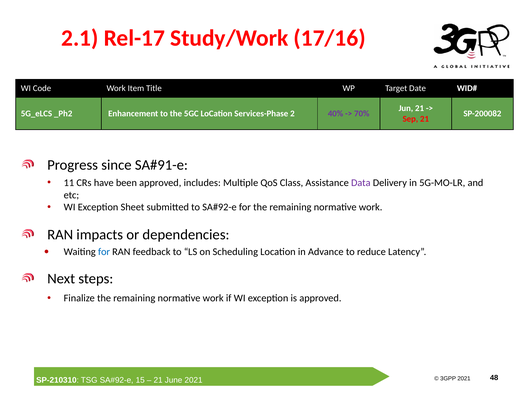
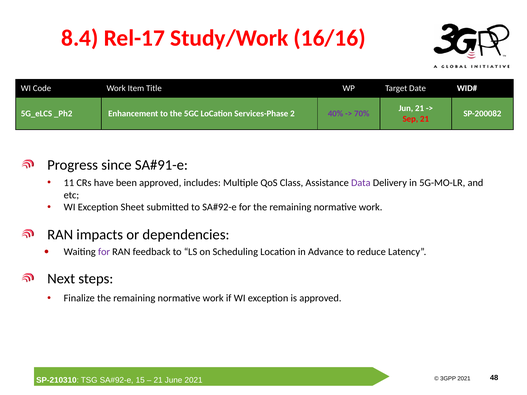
2.1: 2.1 -> 8.4 (80, 38)
17/16: 17/16 -> 16/16 (330, 38)
for colour: blue -> purple (104, 252)
